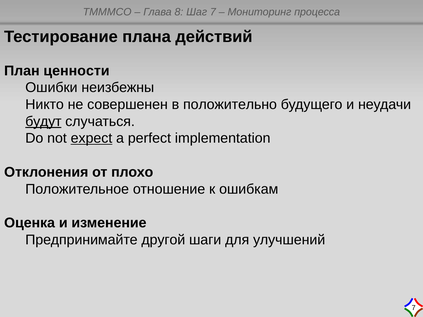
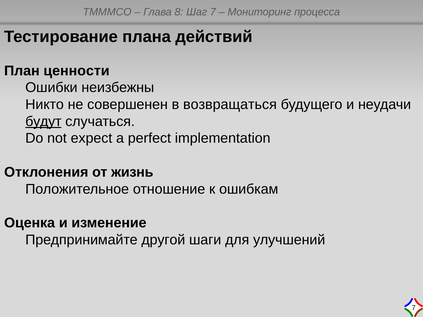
положительно: положительно -> возвращаться (230, 105)
expect underline: present -> none (91, 138)
плохо: плохо -> жизнь (132, 172)
